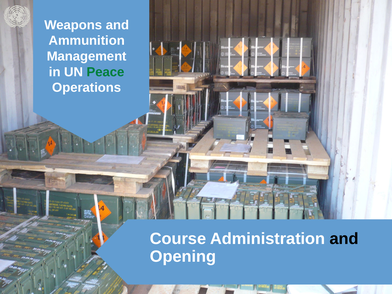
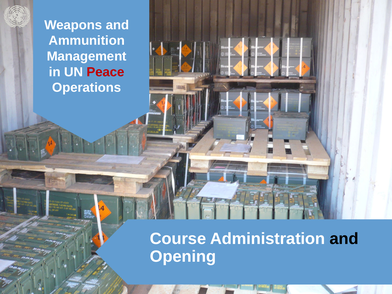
Peace colour: green -> red (105, 72)
